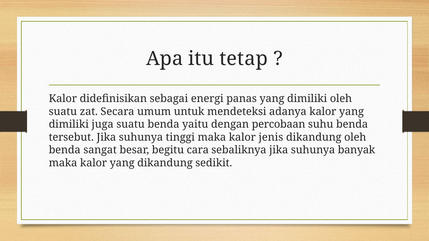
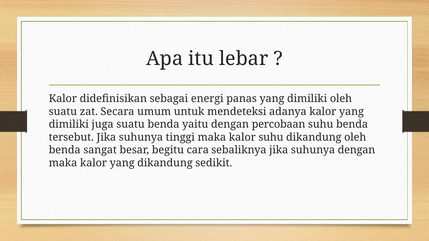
tetap: tetap -> lebar (244, 59)
kalor jenis: jenis -> suhu (271, 137)
suhunya banyak: banyak -> dengan (356, 150)
